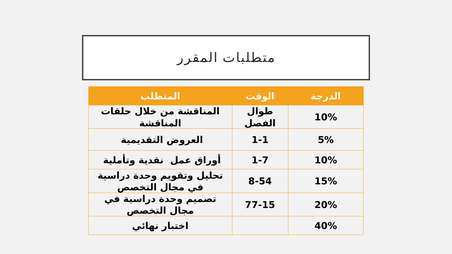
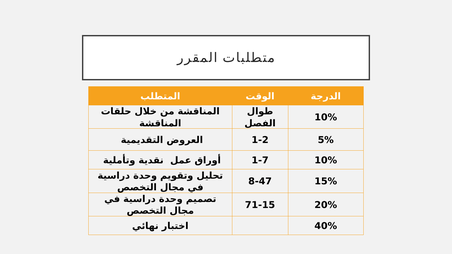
1-1: 1-1 -> 1-2 (260, 140)
8-54: 8-54 -> 8-47 (260, 182)
77-15: 77-15 -> 71-15 (260, 205)
